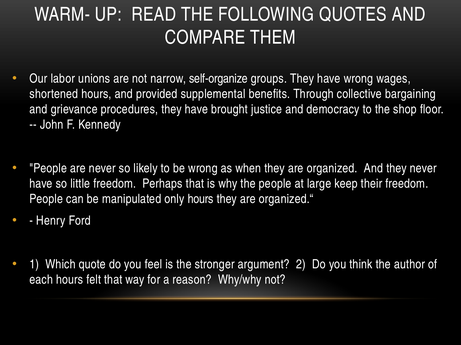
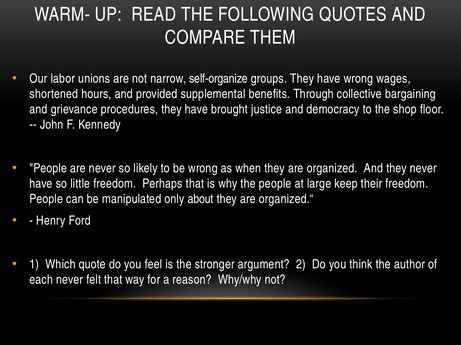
only hours: hours -> about (201, 199)
each hours: hours -> never (70, 280)
